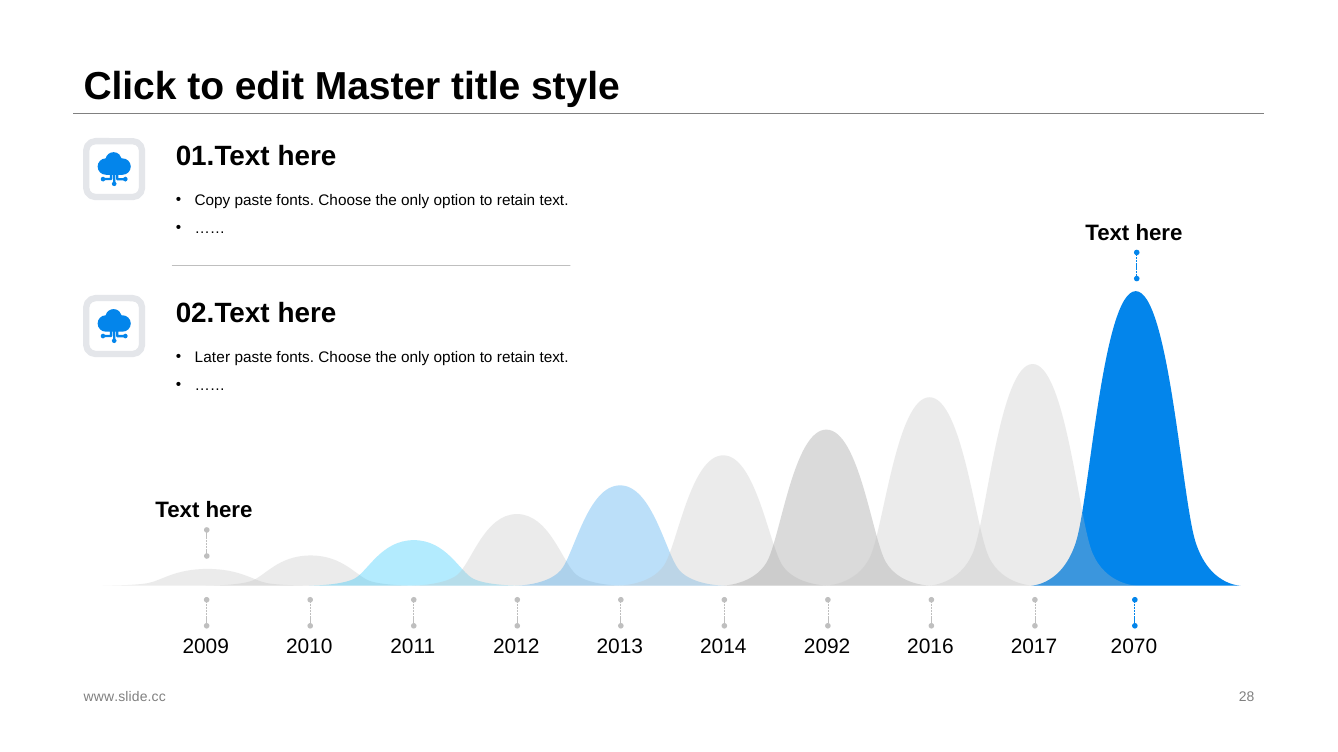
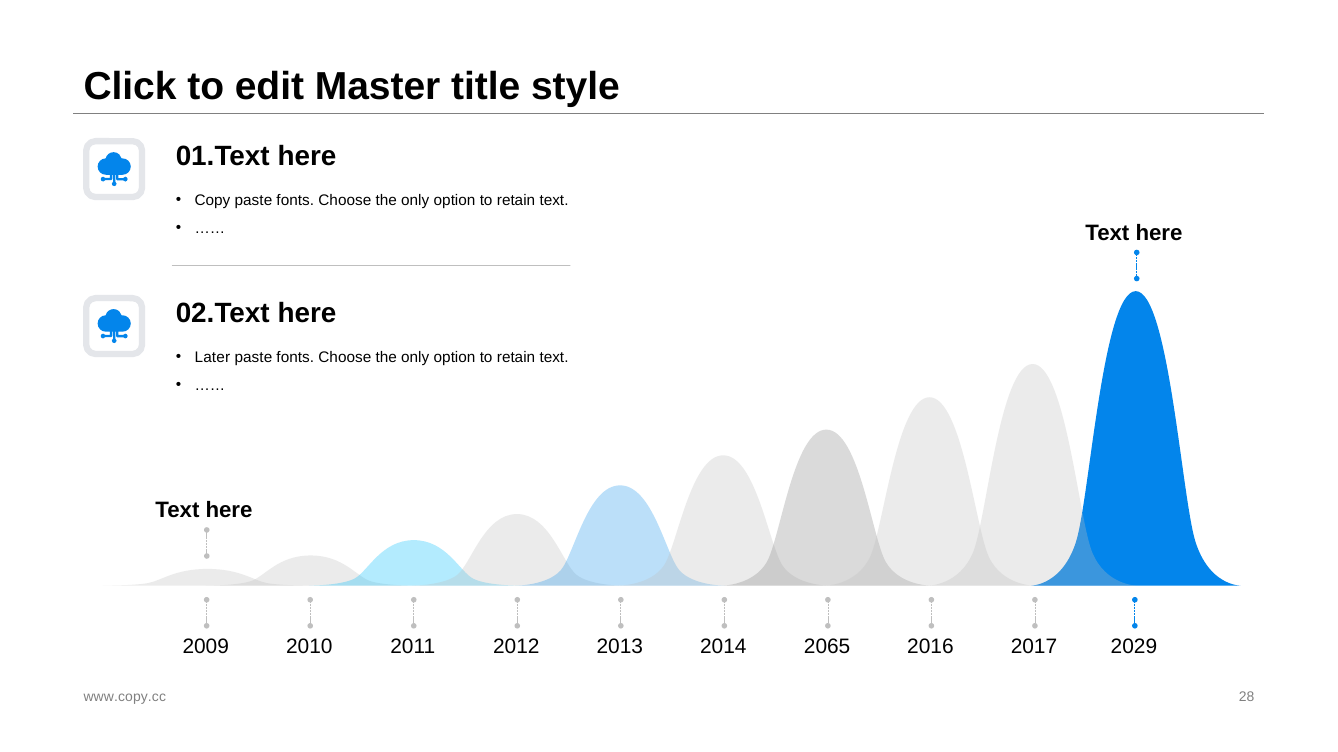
2092: 2092 -> 2065 (827, 647)
2070: 2070 -> 2029 (1134, 647)
www.slide.cc: www.slide.cc -> www.copy.cc (125, 697)
